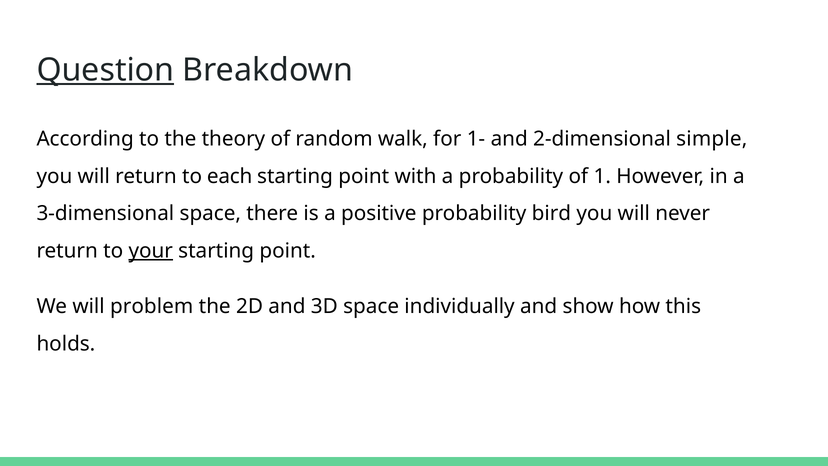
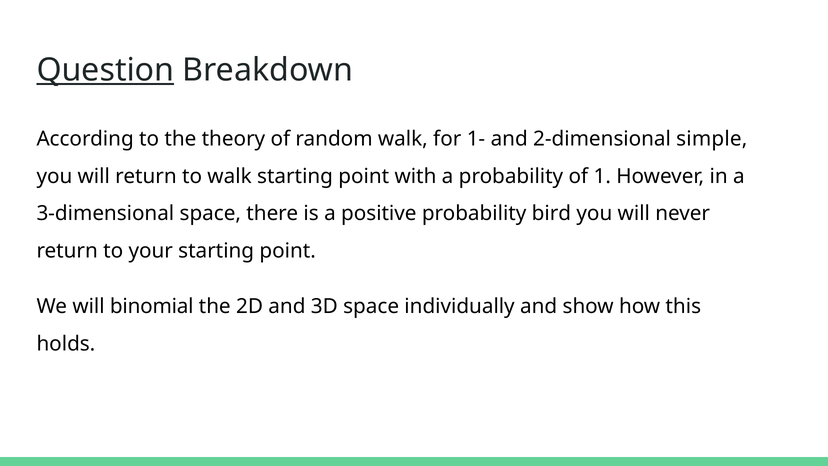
to each: each -> walk (230, 176)
your underline: present -> none (151, 251)
problem: problem -> binomial (152, 306)
